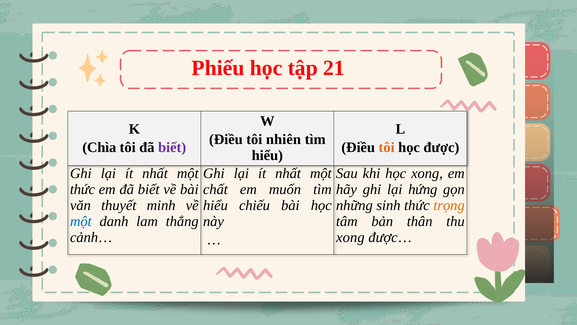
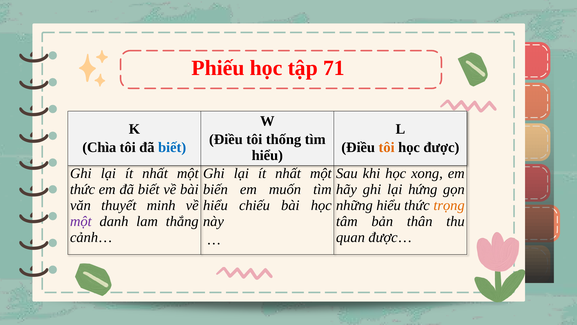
21: 21 -> 71 (334, 68)
nhiên: nhiên -> thống (284, 139)
biết colour: purple -> blue (172, 147)
chất: chất -> biến (215, 189)
những sinh: sinh -> hiểu (389, 205)
một colour: blue -> purple (81, 221)
xong: xong -> quan (350, 237)
